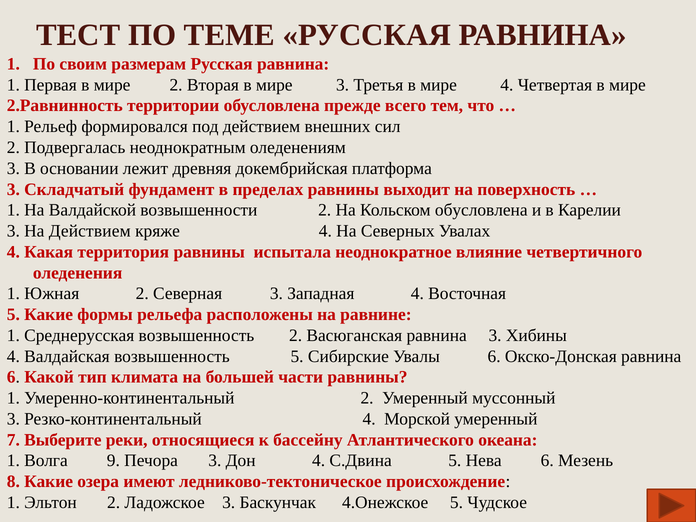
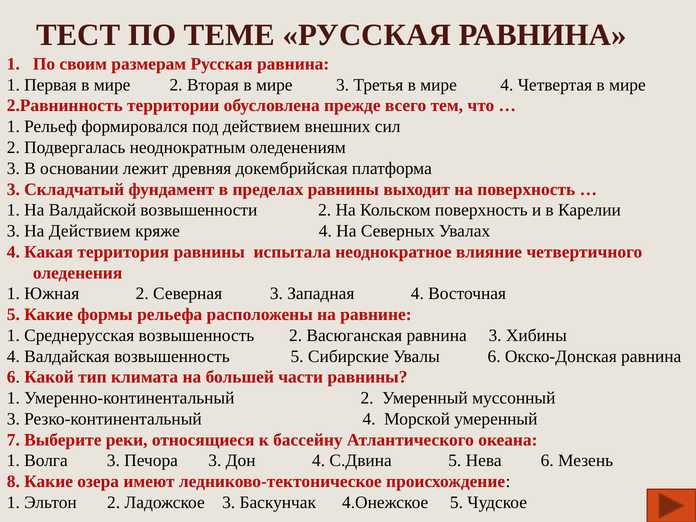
Кольском обусловлена: обусловлена -> поверхность (481, 210)
Волга 9: 9 -> 3 (113, 461)
